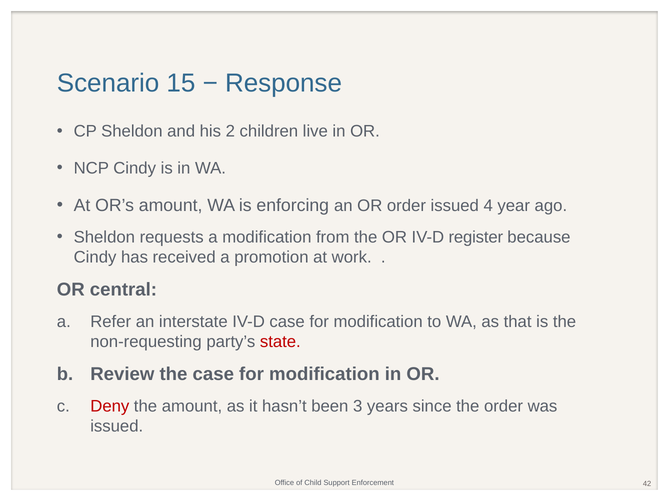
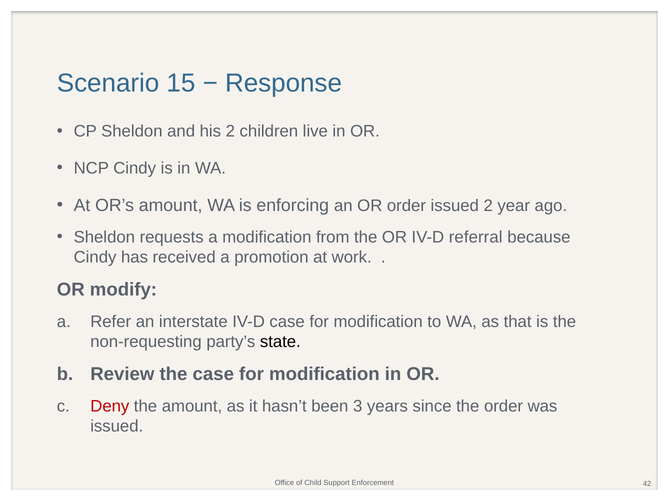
issued 4: 4 -> 2 (488, 206)
register: register -> referral (476, 238)
central: central -> modify (123, 290)
state colour: red -> black (280, 342)
